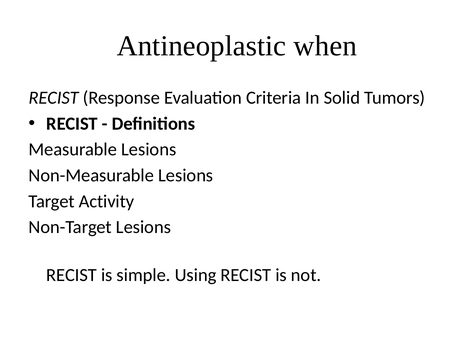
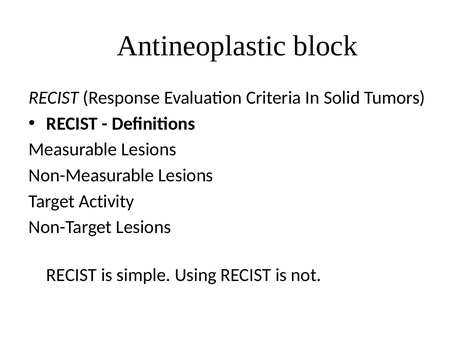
when: when -> block (325, 46)
